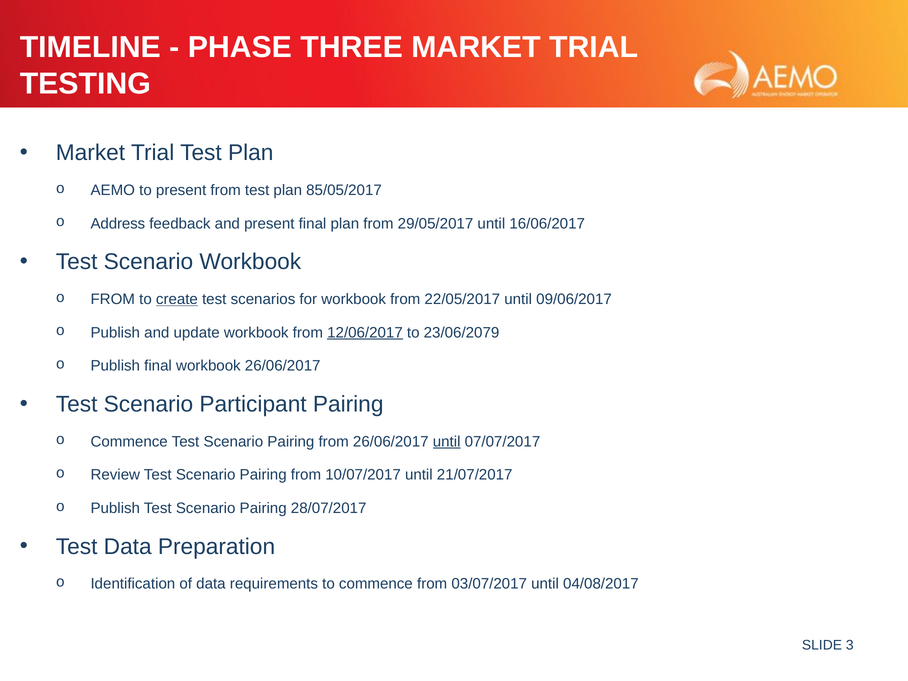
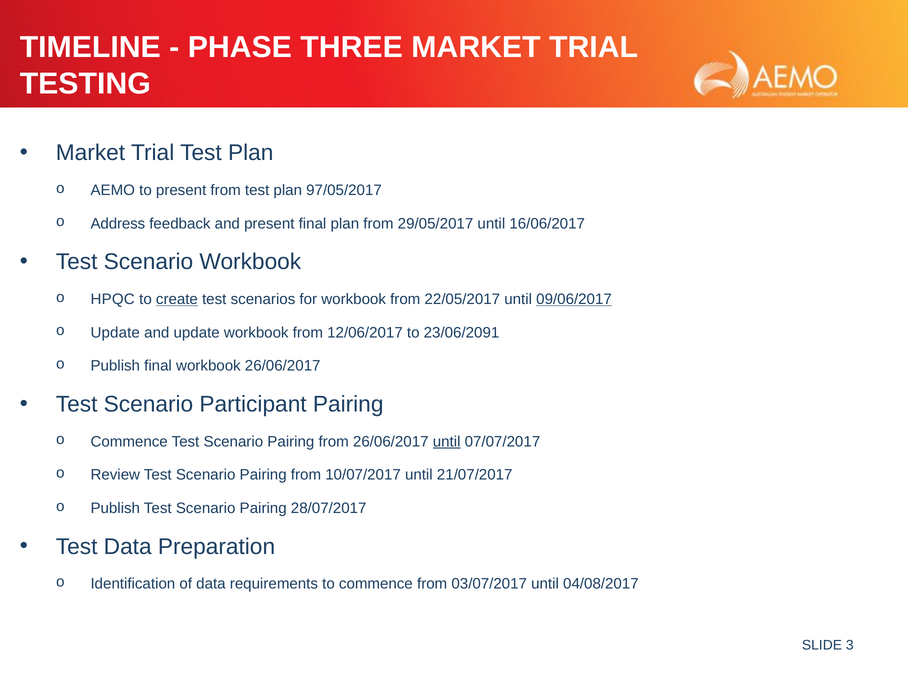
85/05/2017: 85/05/2017 -> 97/05/2017 (344, 190)
FROM: FROM -> HPQC (113, 299)
09/06/2017 underline: none -> present (574, 299)
Publish: Publish -> Update (115, 333)
12/06/2017 underline: present -> none (365, 333)
23/06/2079: 23/06/2079 -> 23/06/2091 (462, 333)
